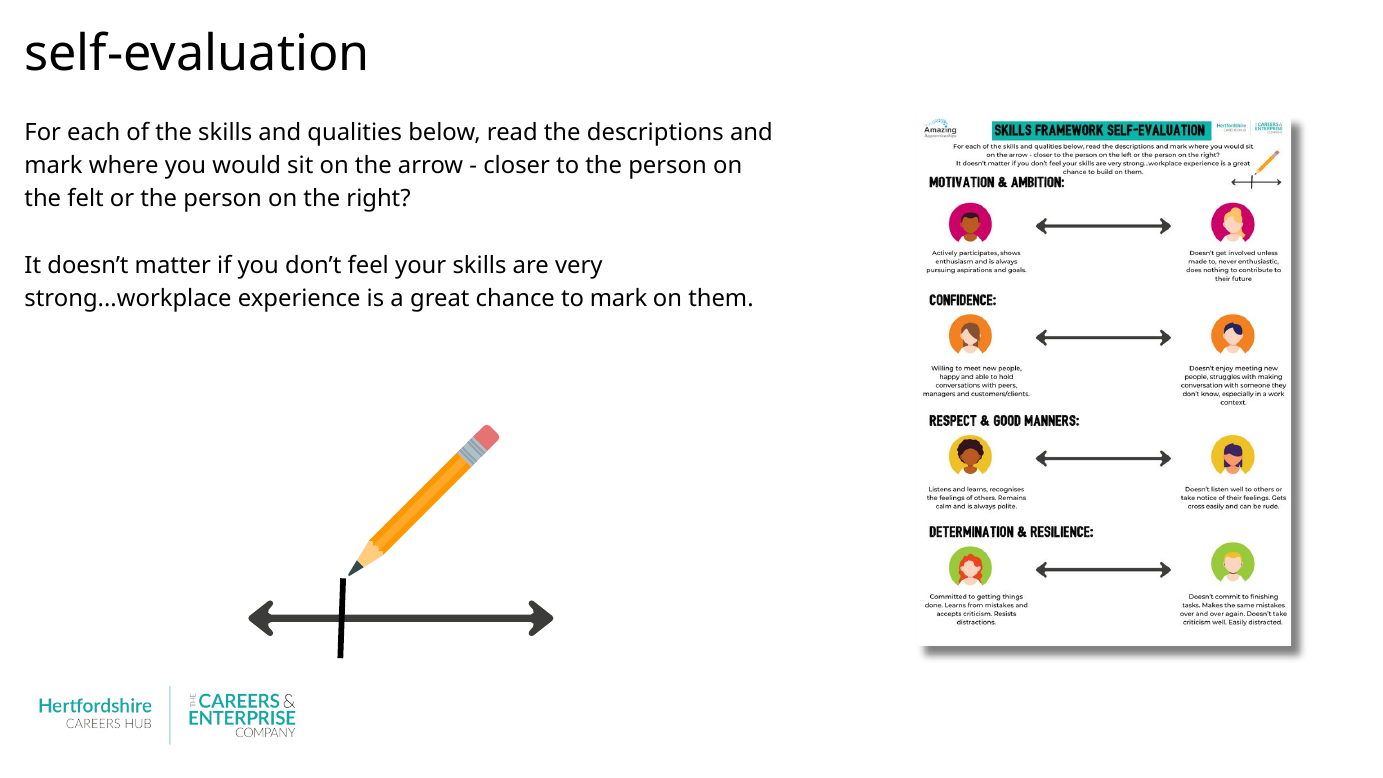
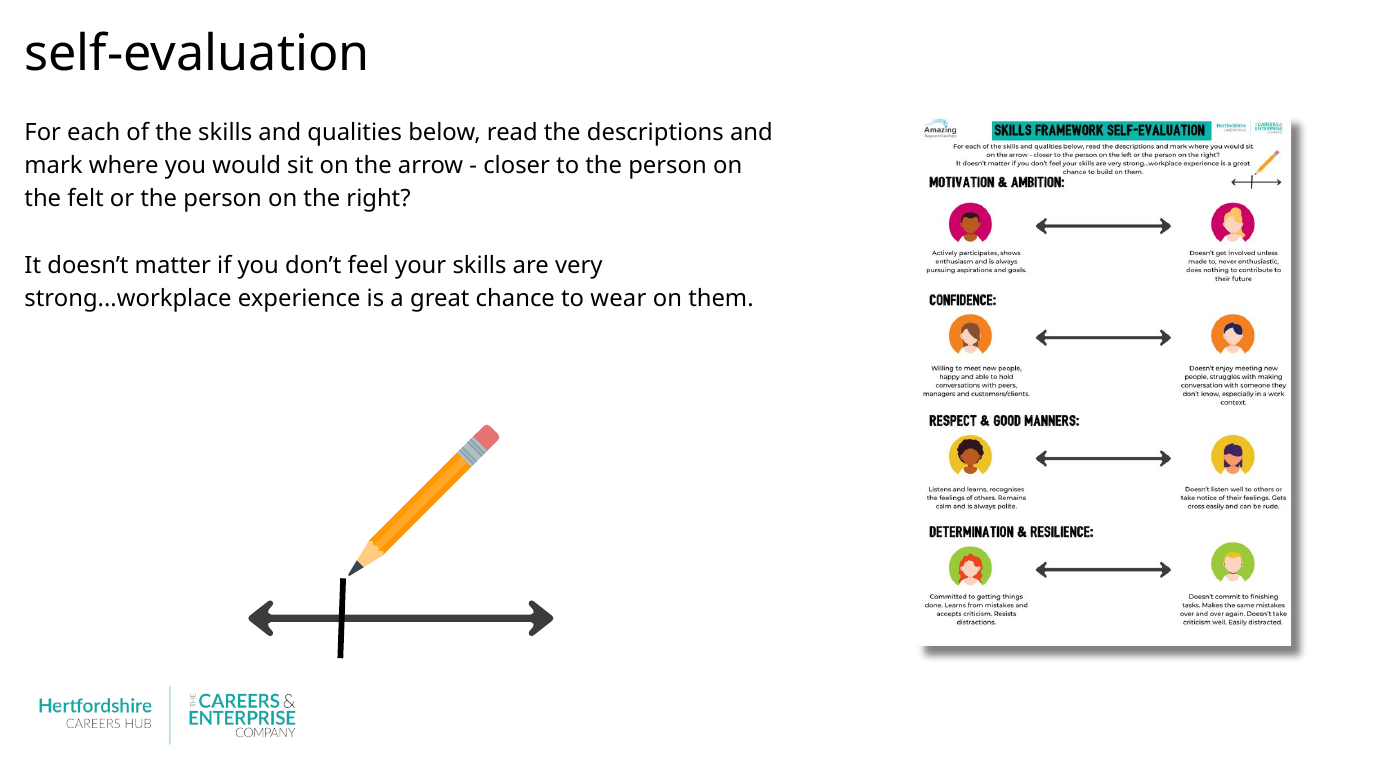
to mark: mark -> wear (618, 299)
